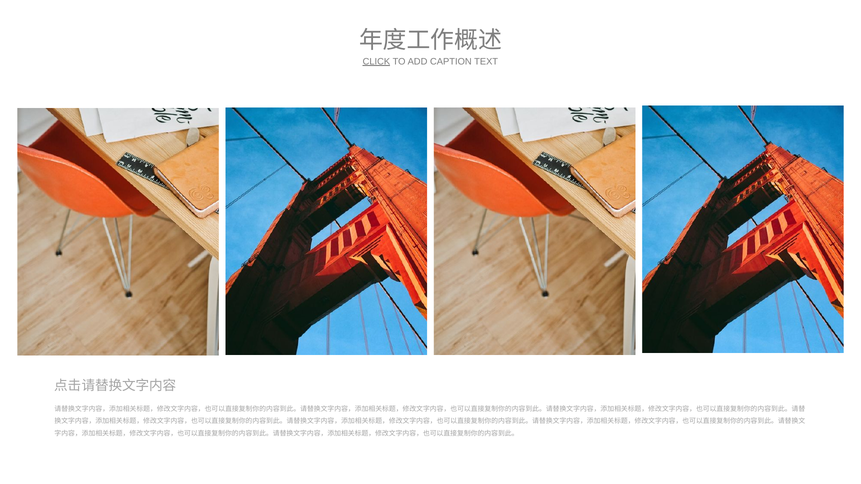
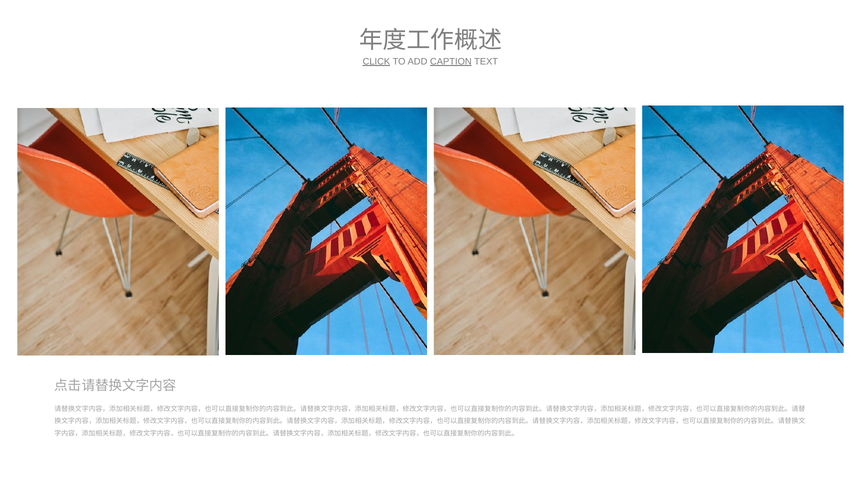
CAPTION underline: none -> present (451, 61)
